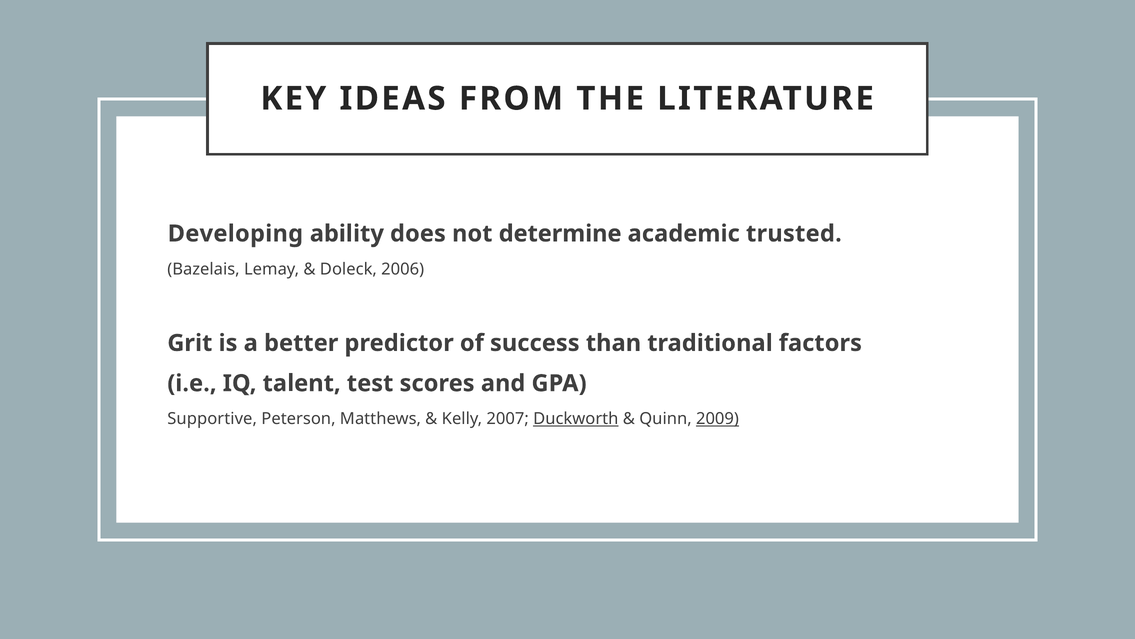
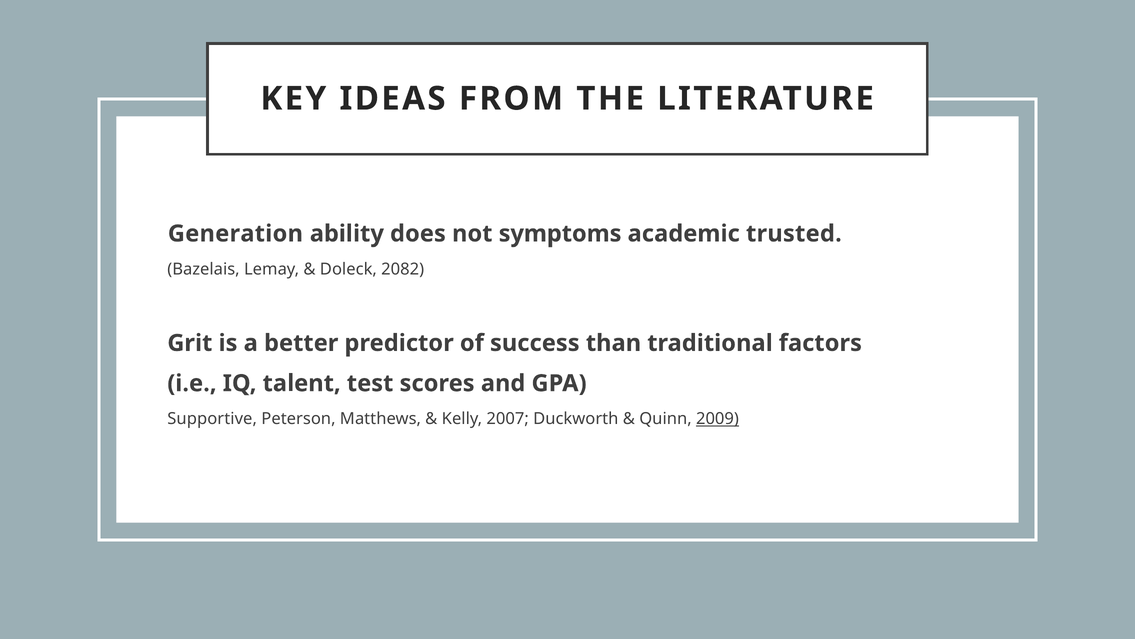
Developing: Developing -> Generation (235, 233)
determine: determine -> symptoms (560, 233)
2006: 2006 -> 2082 (403, 269)
Duckworth underline: present -> none (576, 419)
